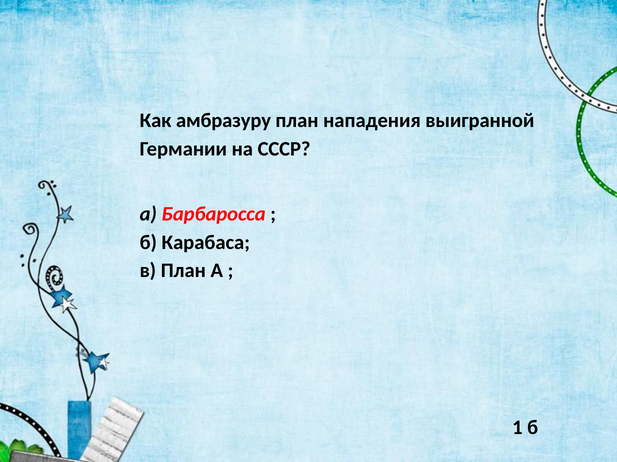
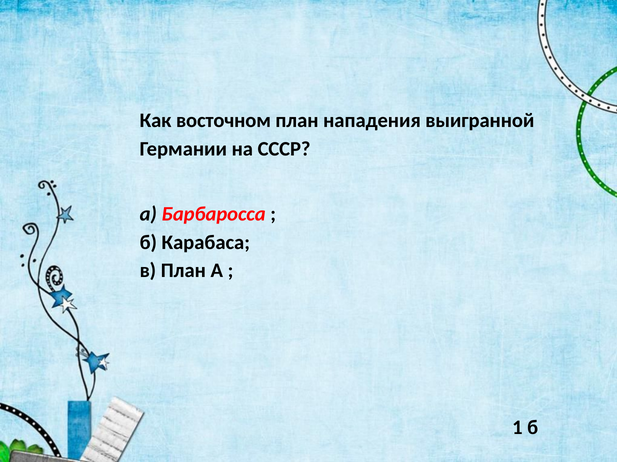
амбразуру: амбразуру -> восточном (223, 121)
